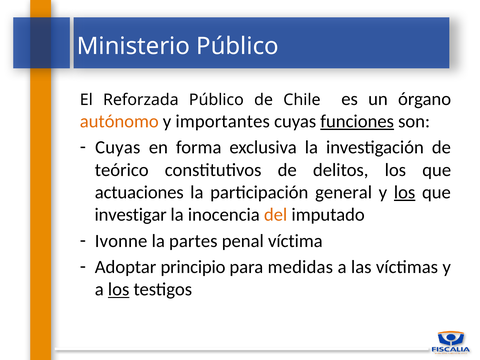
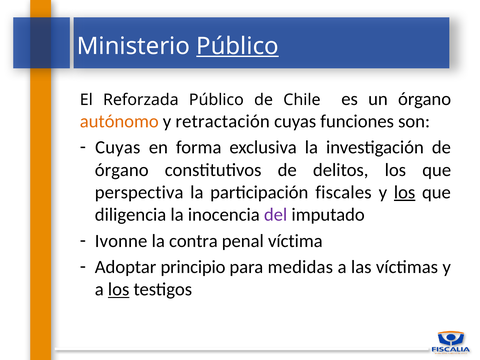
Público underline: none -> present (237, 46)
importantes: importantes -> retractación (223, 121)
funciones underline: present -> none (357, 121)
teórico: teórico -> órgano (122, 170)
actuaciones: actuaciones -> perspectiva (139, 192)
general: general -> fiscales (343, 192)
investigar: investigar -> diligencia (131, 215)
del colour: orange -> purple (276, 215)
partes: partes -> contra (193, 241)
